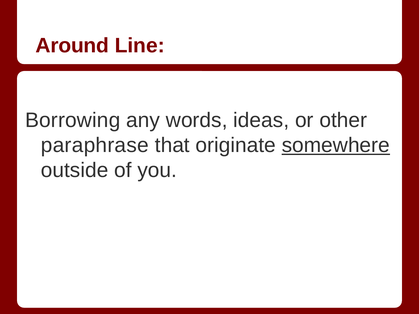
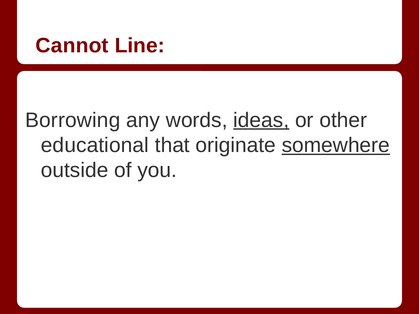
Around: Around -> Cannot (72, 46)
ideas underline: none -> present (261, 120)
paraphrase: paraphrase -> educational (95, 145)
